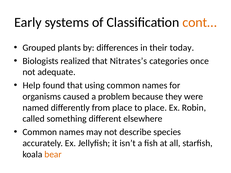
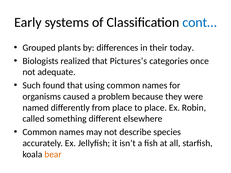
cont… colour: orange -> blue (200, 22)
Nitrates’s: Nitrates’s -> Pictures’s (128, 61)
Help: Help -> Such (32, 85)
